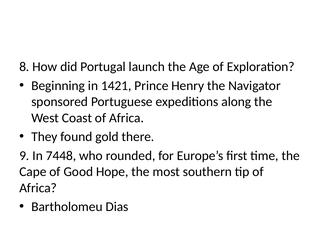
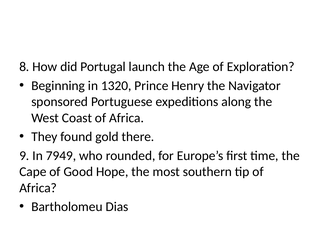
1421: 1421 -> 1320 (116, 86)
7448: 7448 -> 7949 (61, 156)
